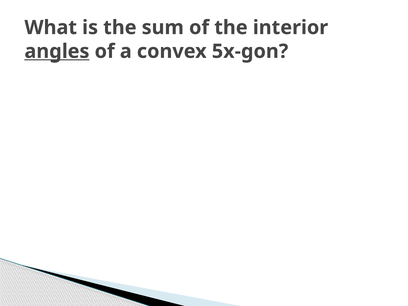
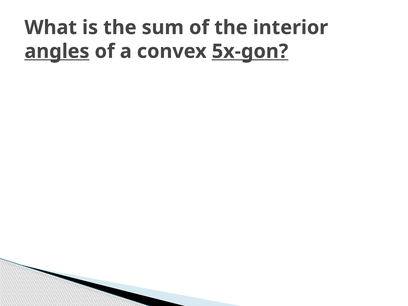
5x-gon underline: none -> present (250, 51)
